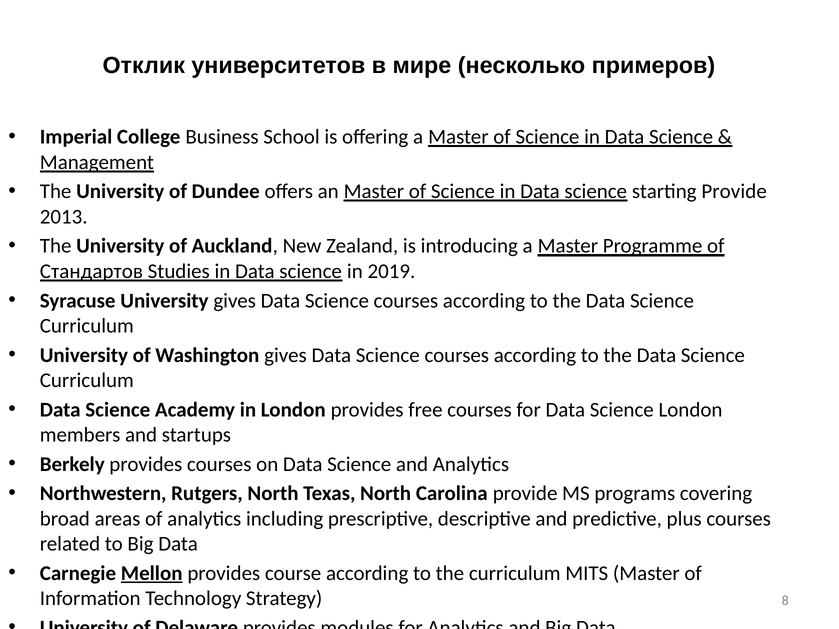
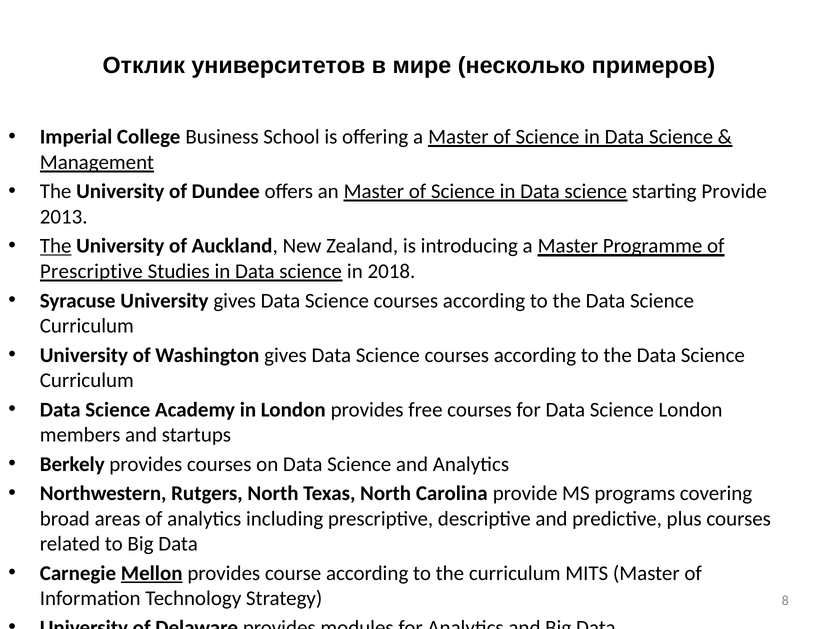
The underline: none -> present (56, 246)
Стандартов: Стандартов -> Prescriptive (91, 271)
2019: 2019 -> 2018 (391, 271)
